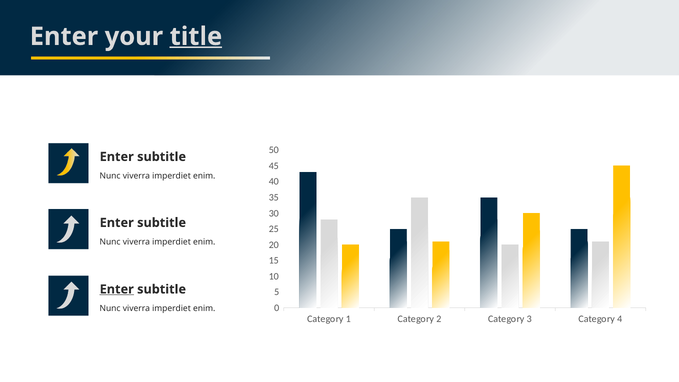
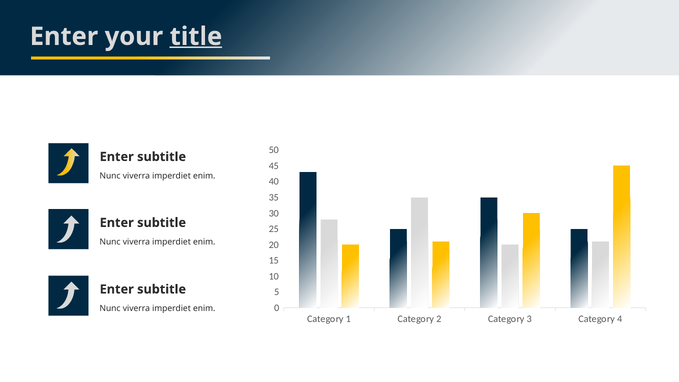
Enter underline: present -> none (117, 289)
